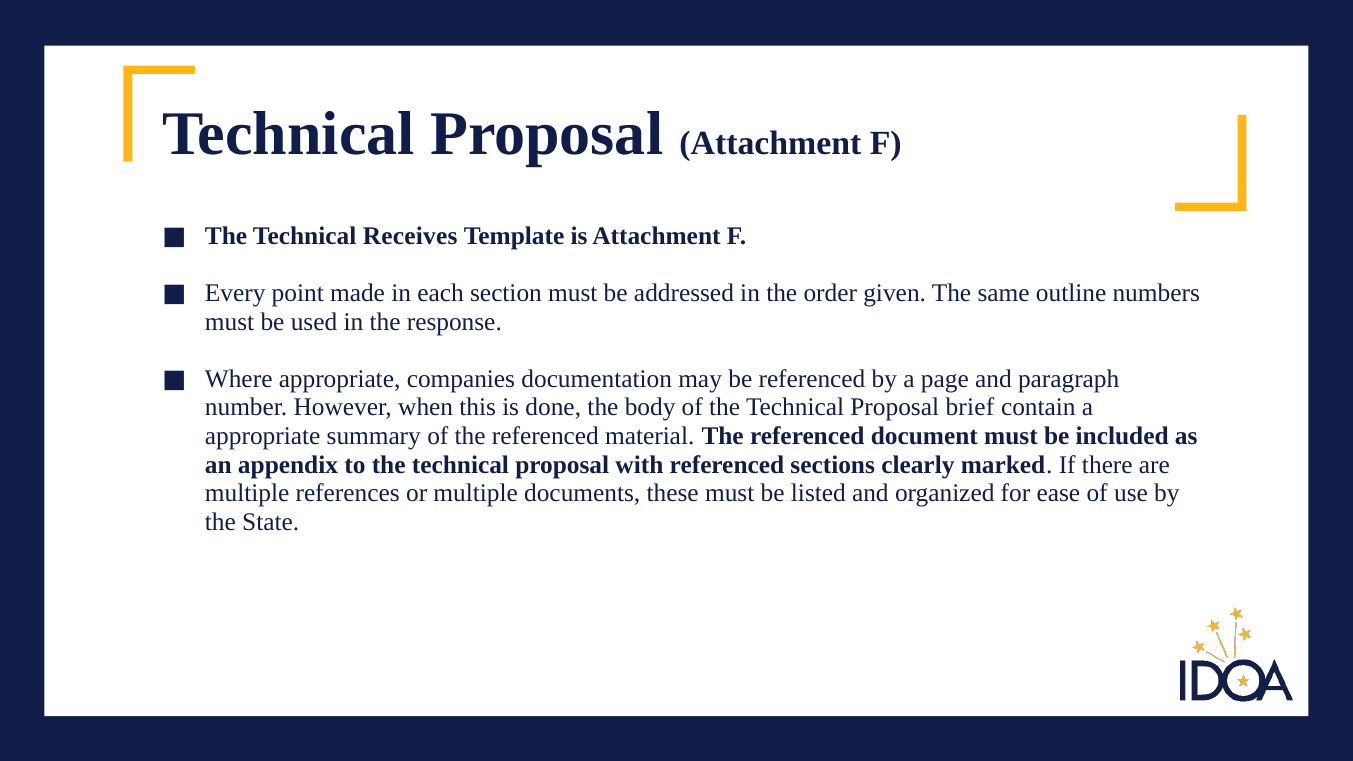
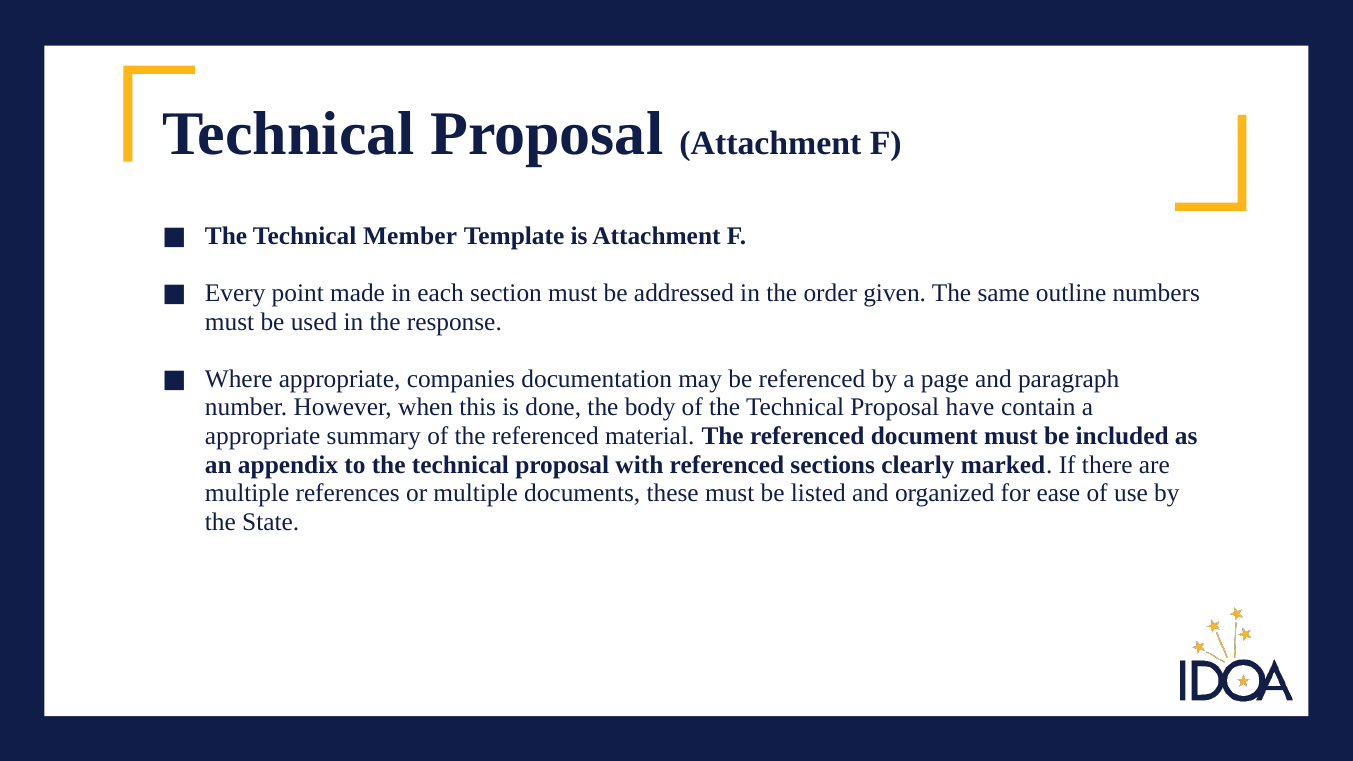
Receives: Receives -> Member (410, 236)
brief: brief -> have (970, 407)
